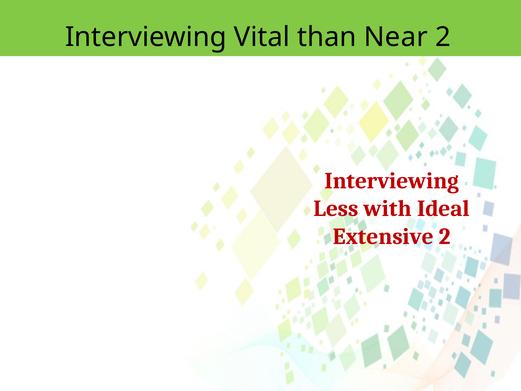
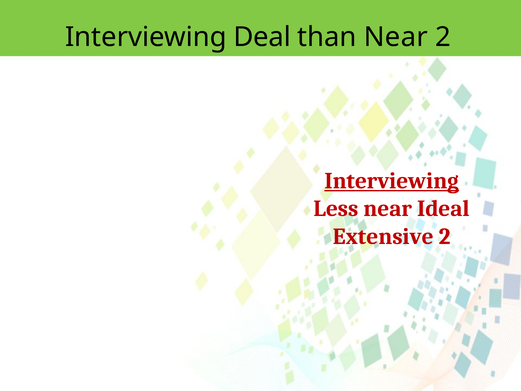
Vital: Vital -> Deal (262, 37)
Interviewing underline: none -> present (392, 181)
Less with: with -> near (388, 208)
